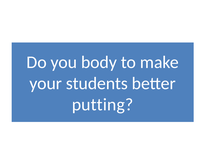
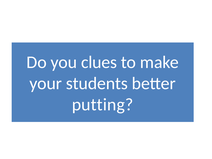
body: body -> clues (99, 62)
